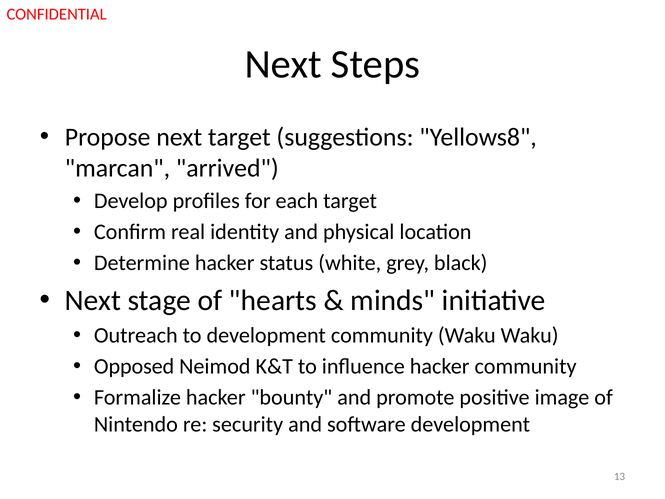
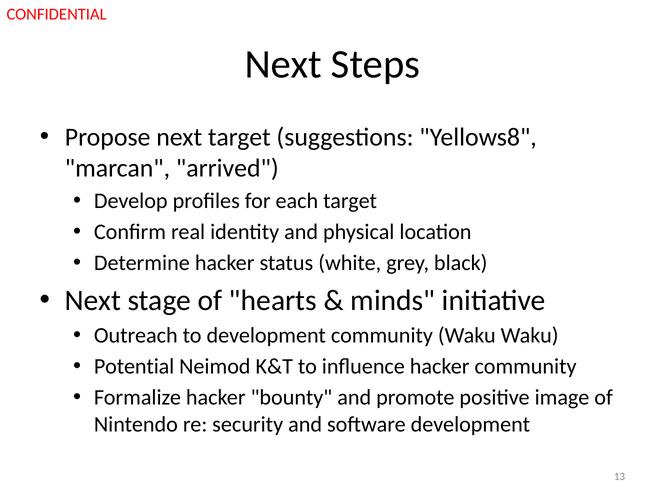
Opposed: Opposed -> Potential (134, 366)
